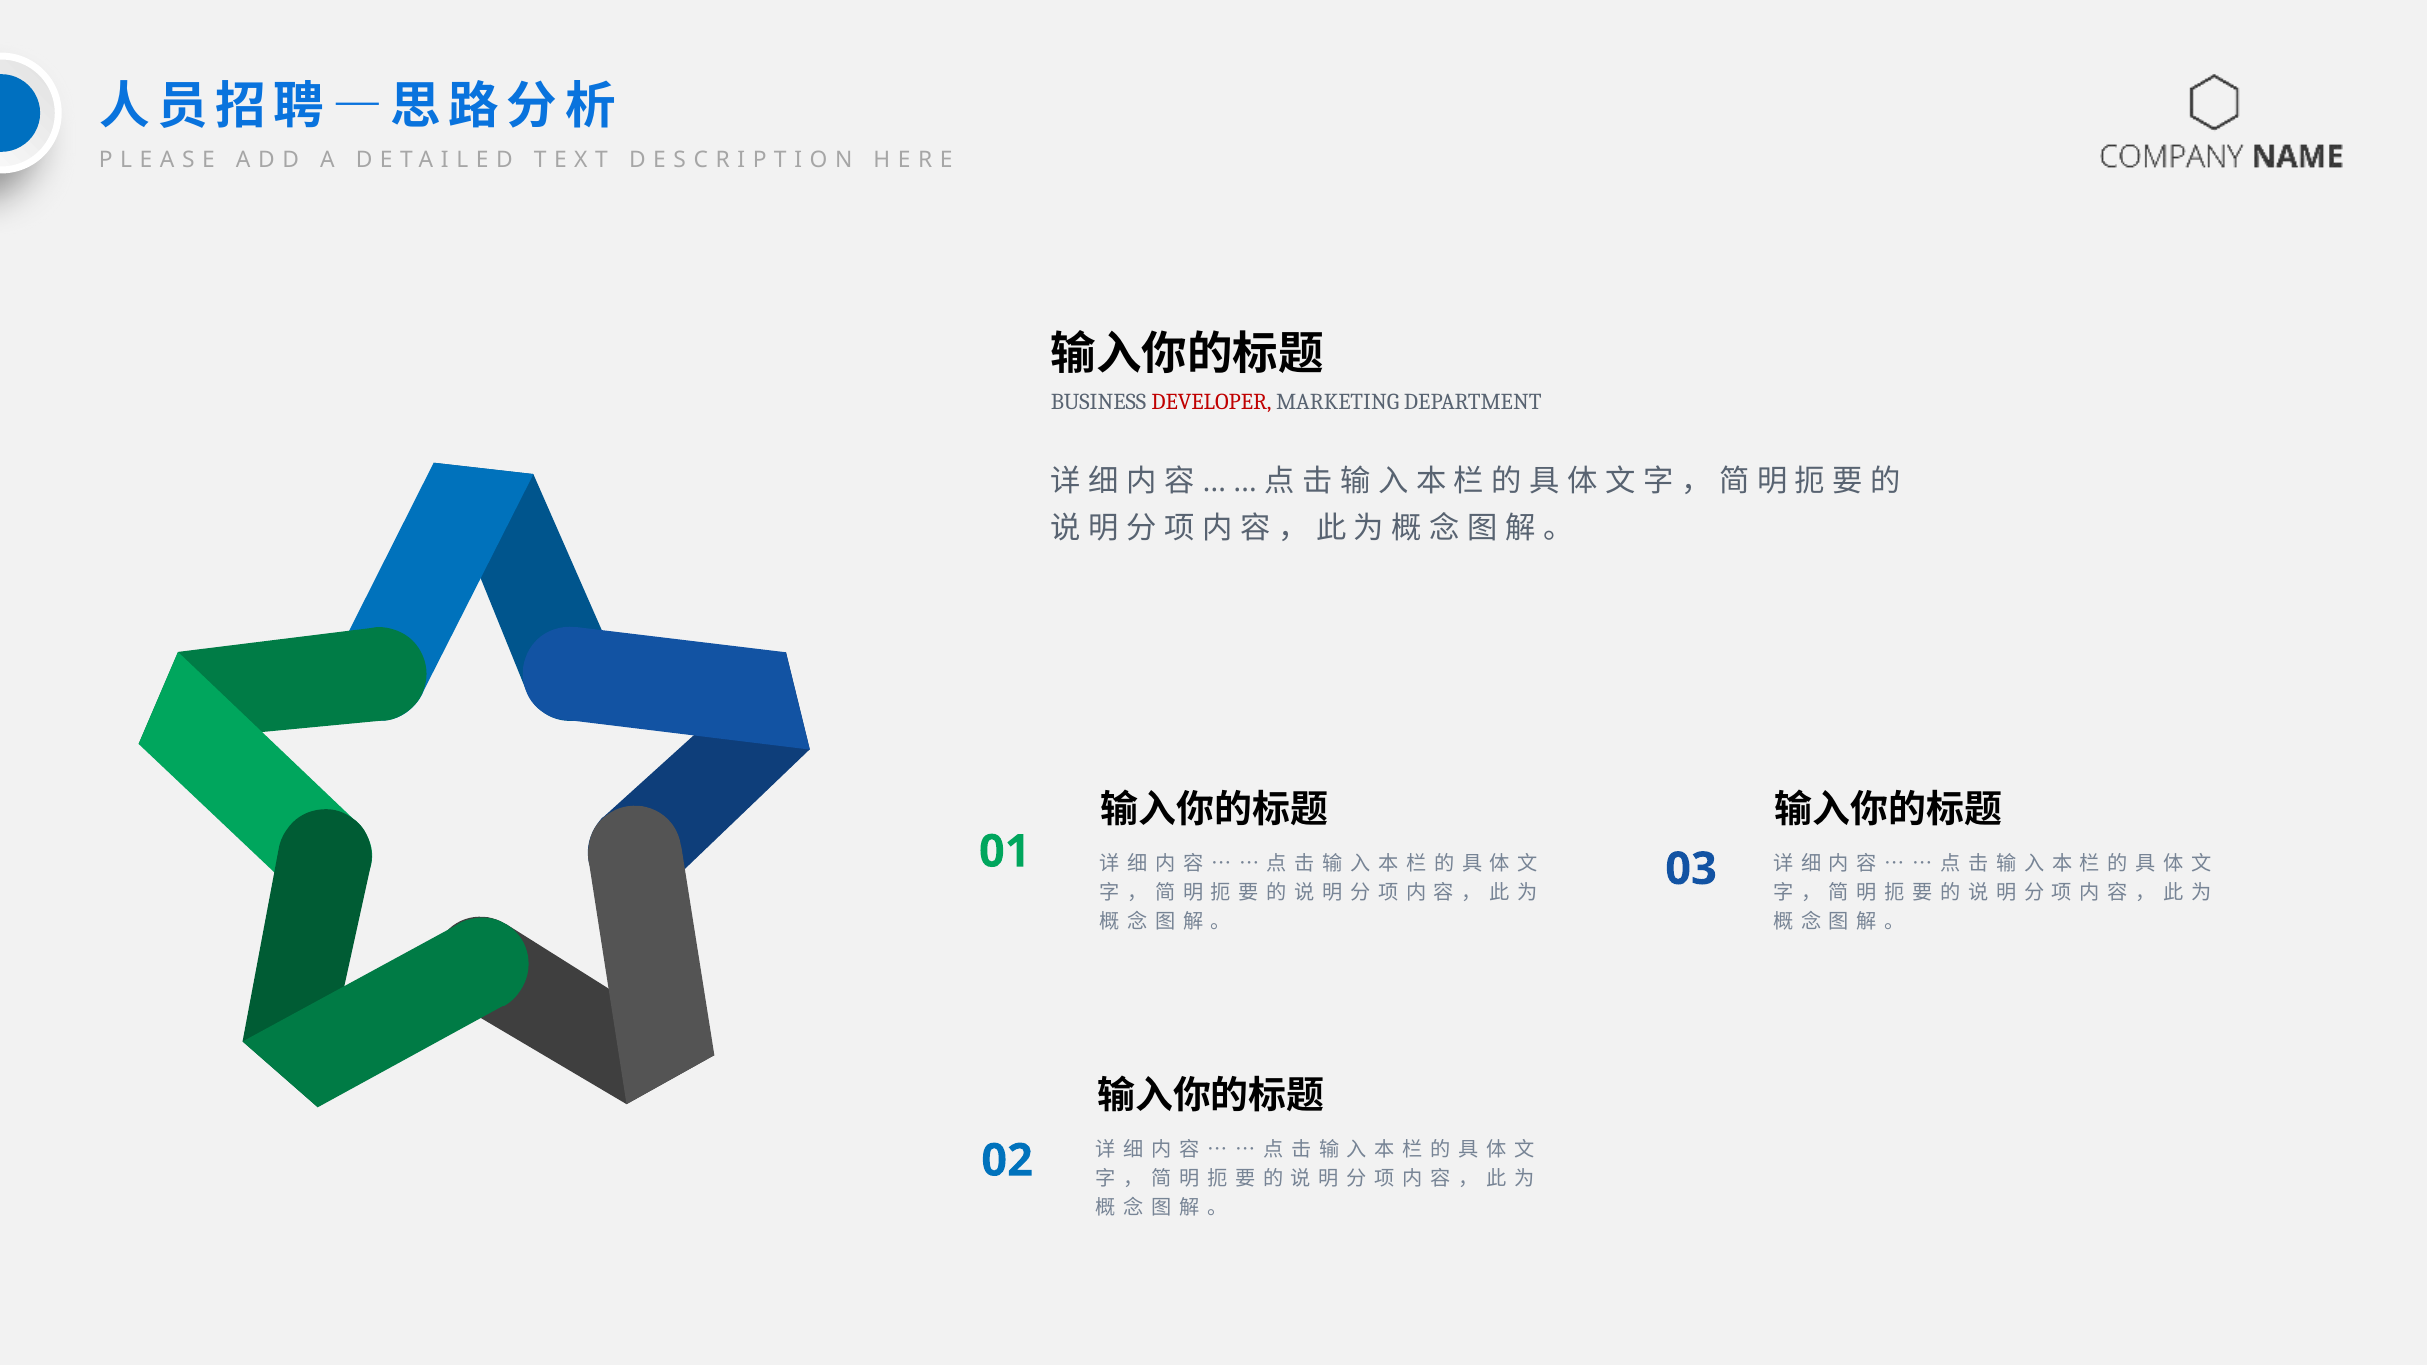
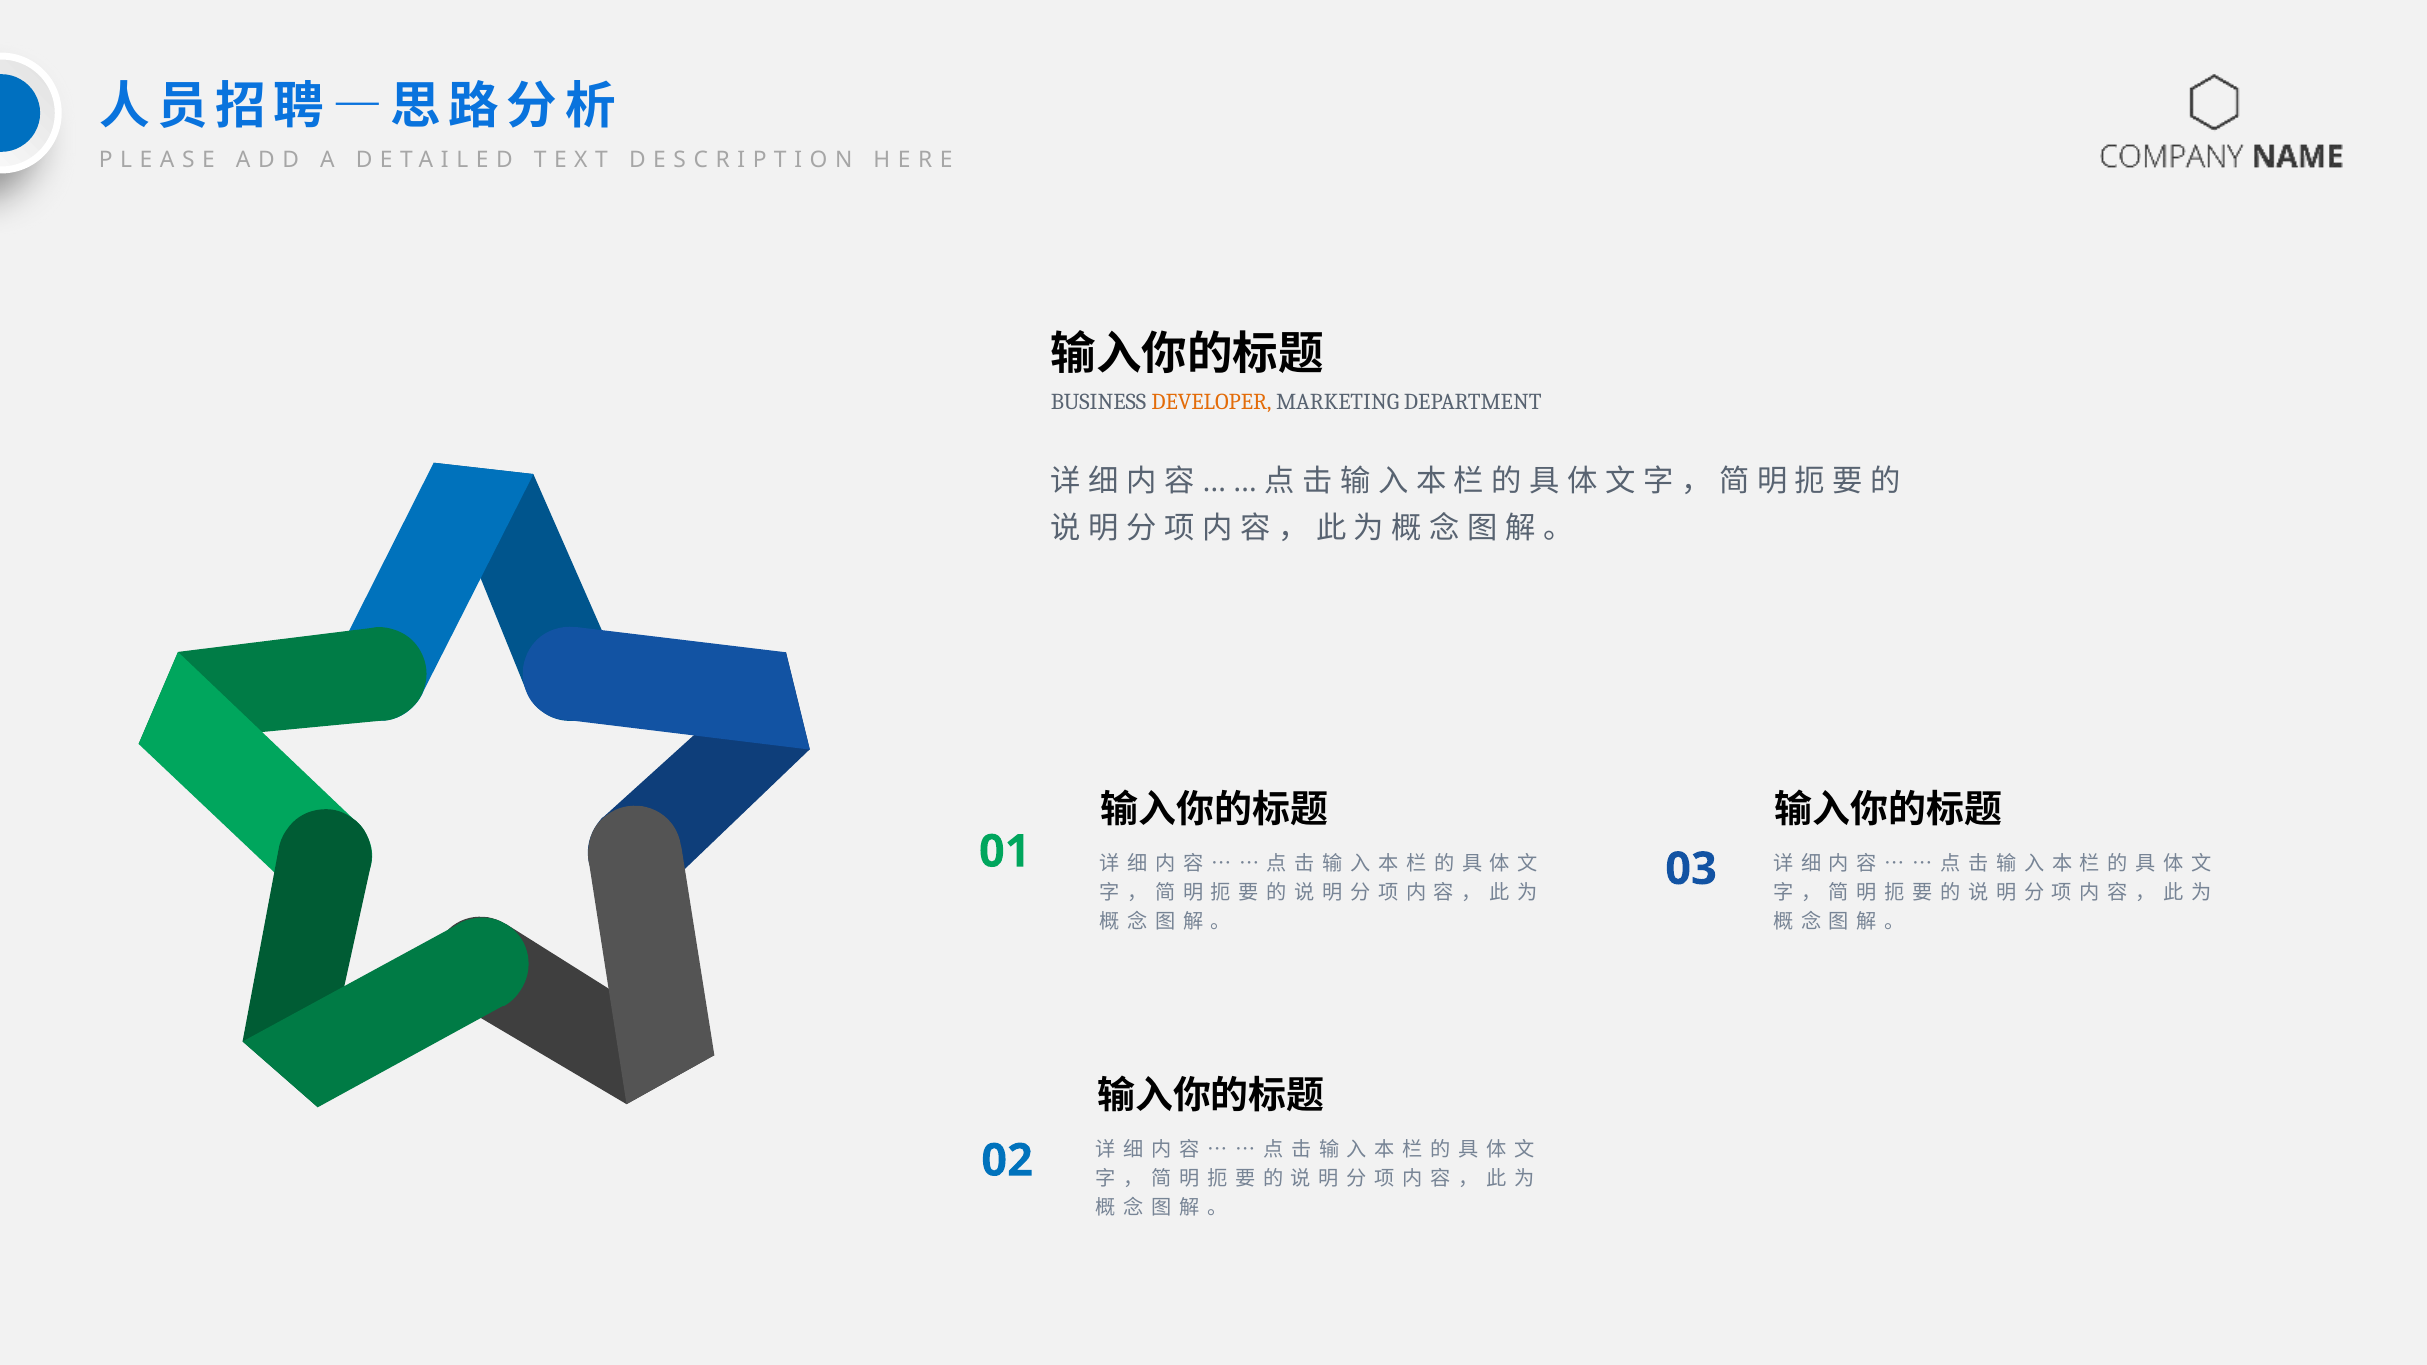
DEVELOPER colour: red -> orange (1211, 402)
